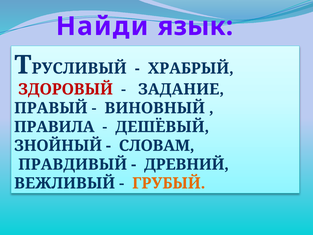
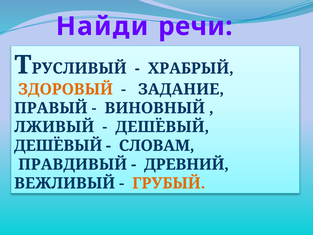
язык: язык -> речи (195, 26)
ЗДОРОВЫЙ colour: red -> orange (66, 89)
ПРАВИЛА: ПРАВИЛА -> ЛЖИВЫЙ (54, 127)
ЗНОЙНЫЙ: ЗНОЙНЫЙ -> ДЕШЁВЫЙ (58, 146)
